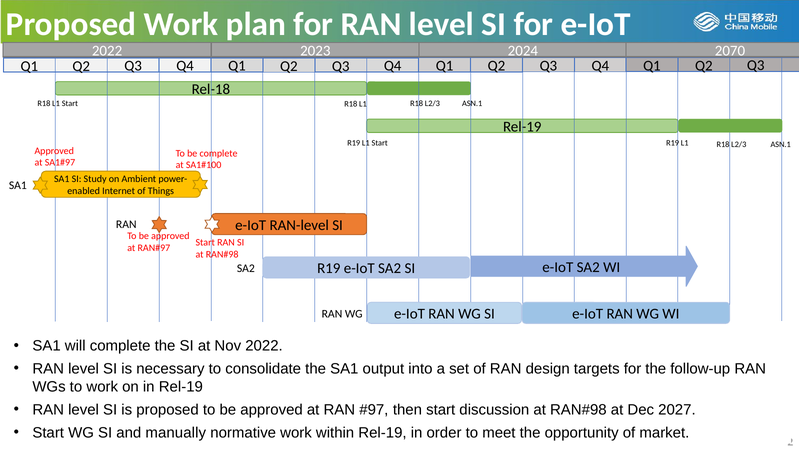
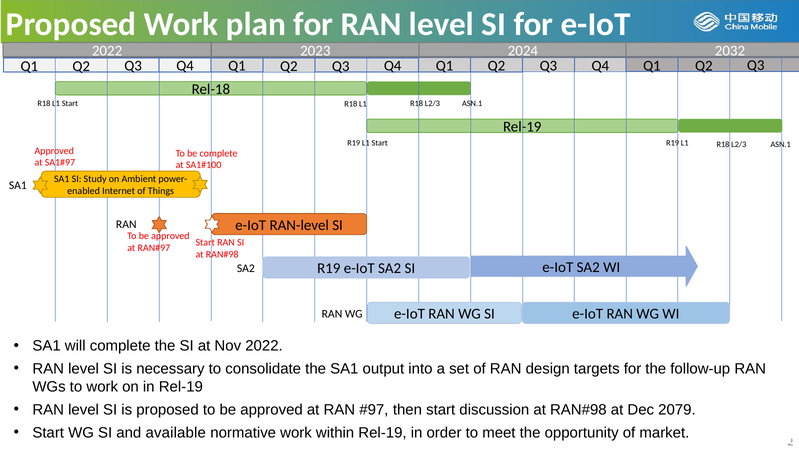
2070: 2070 -> 2032 (730, 51)
2027: 2027 -> 2079 (677, 410)
manually: manually -> available (176, 433)
